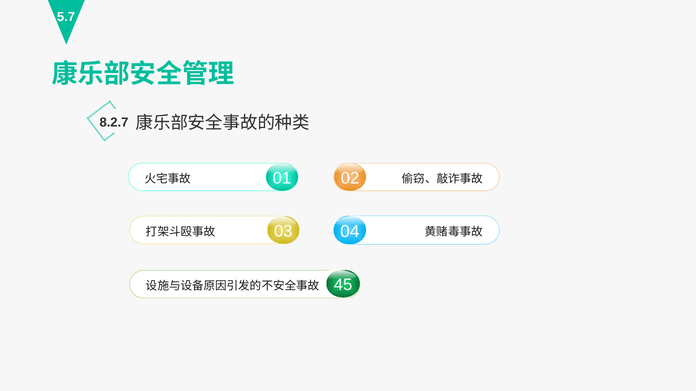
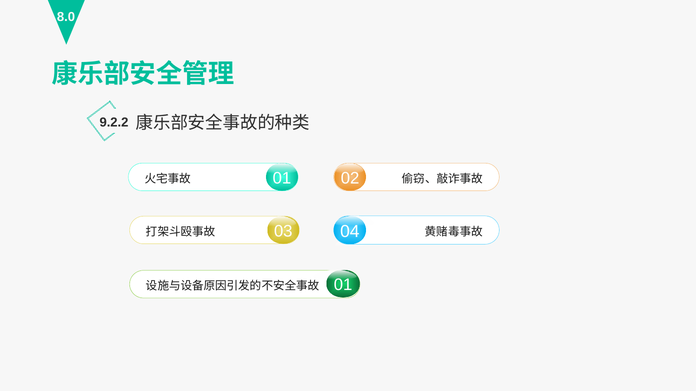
5.7: 5.7 -> 8.0 (66, 17)
8.2.7: 8.2.7 -> 9.2.2 (114, 123)
45: 45 -> 01 (343, 285)
